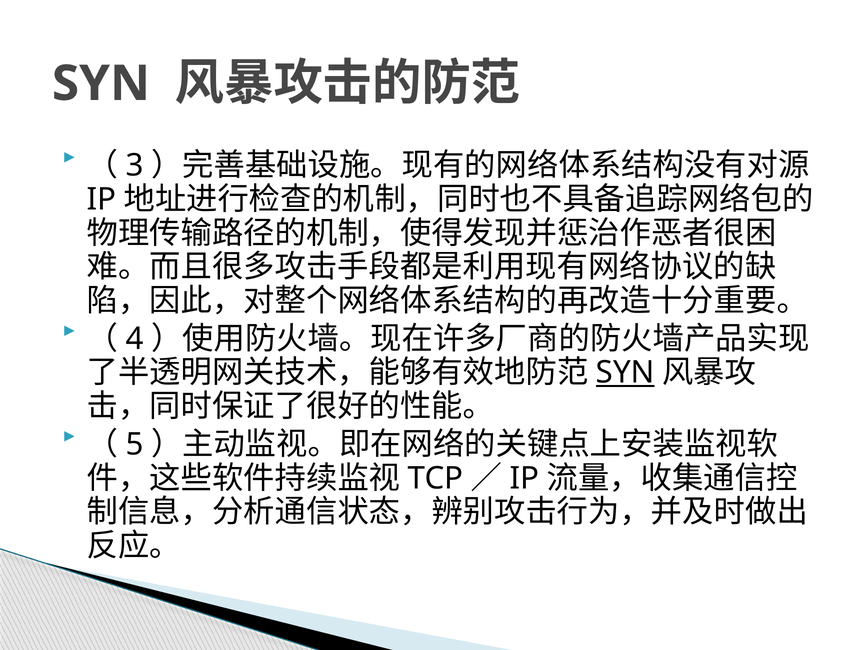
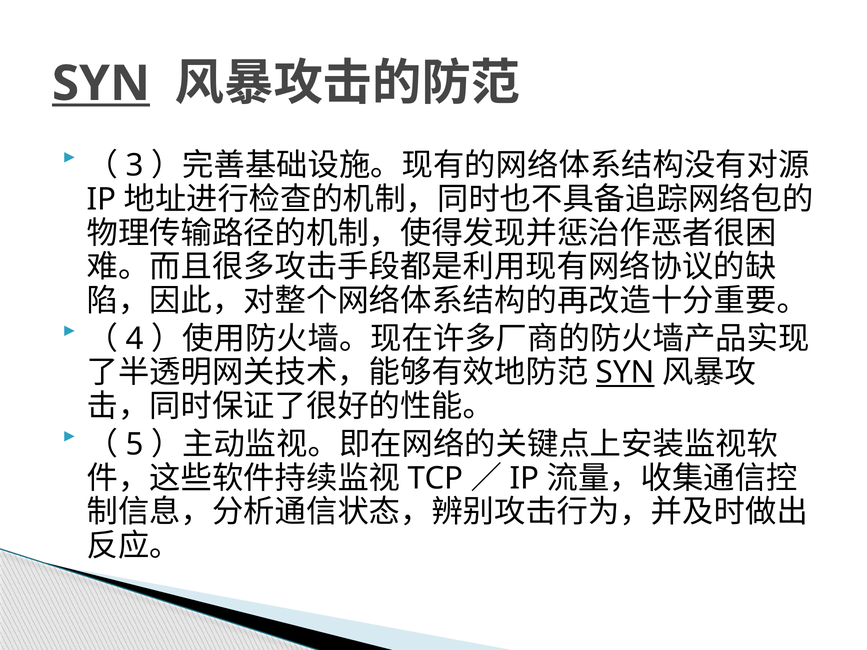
SYN underline: none -> present (101, 84)
